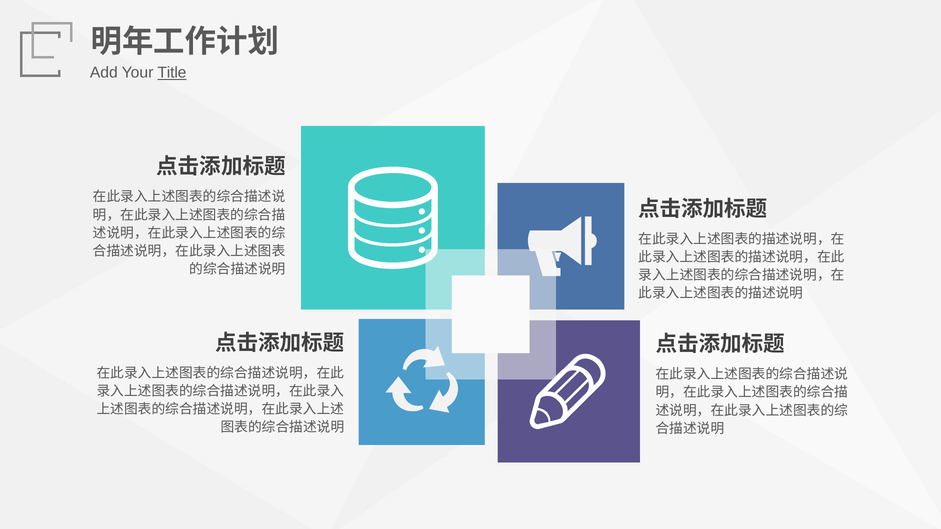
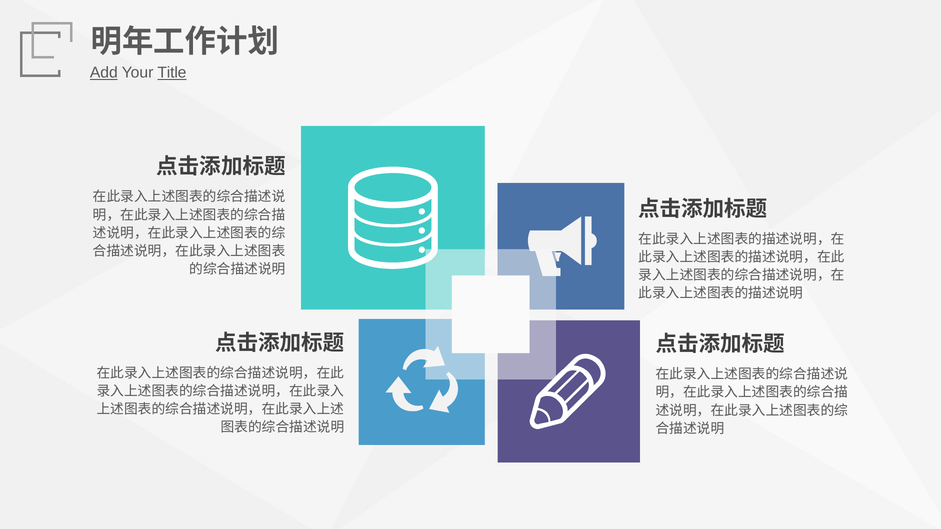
Add underline: none -> present (104, 73)
